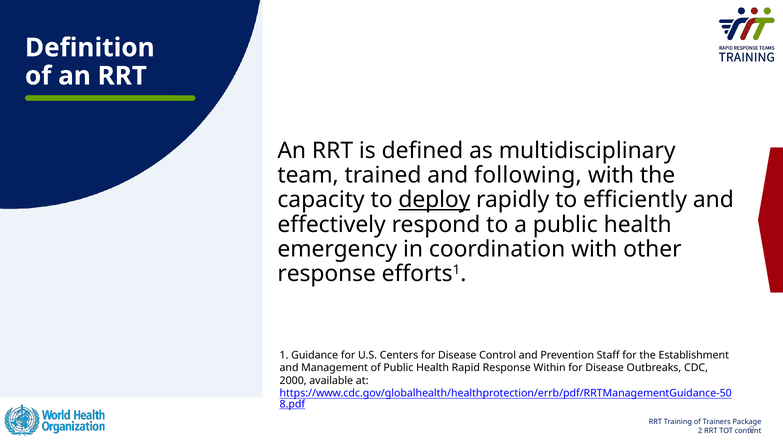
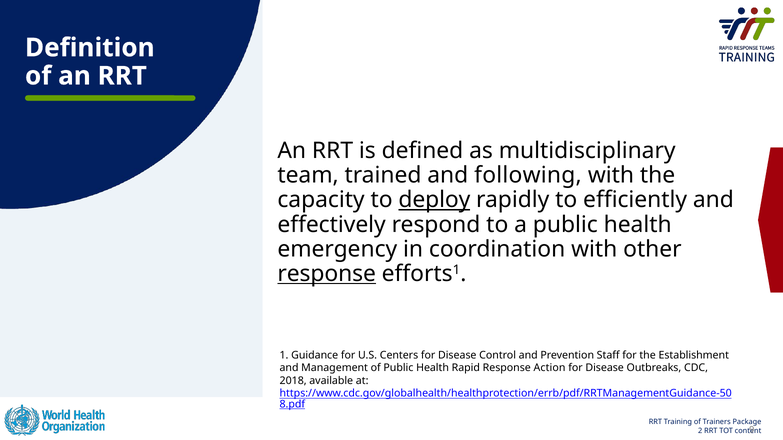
response underline: none -> present (327, 274)
Within: Within -> Action (550, 368)
2000: 2000 -> 2018 (293, 381)
